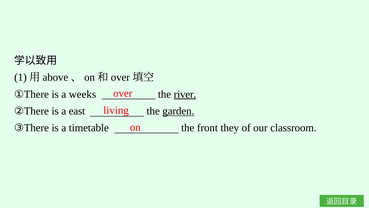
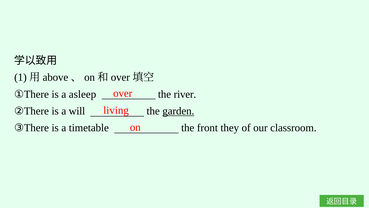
weeks: weeks -> asleep (83, 94)
river underline: present -> none (185, 94)
east: east -> will (77, 111)
